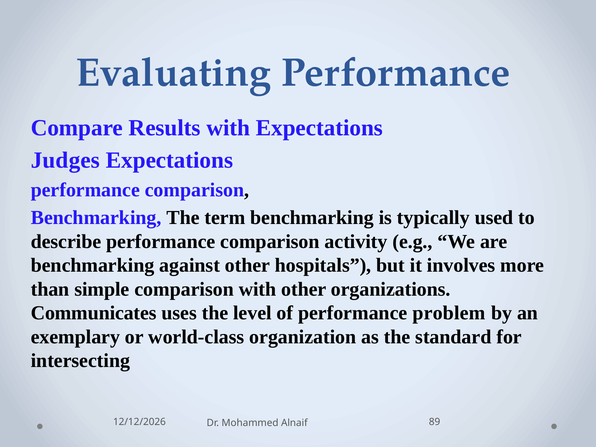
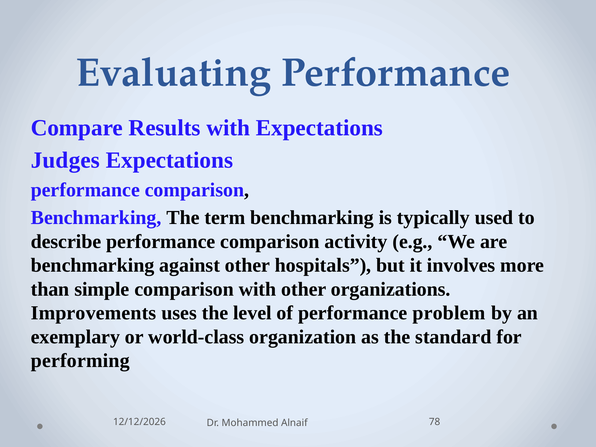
Communicates: Communicates -> Improvements (94, 313)
intersecting: intersecting -> performing (80, 361)
89: 89 -> 78 (435, 422)
